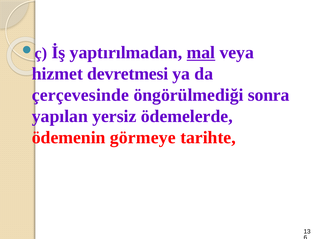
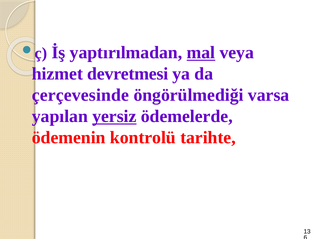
sonra: sonra -> varsa (269, 95)
yersiz underline: none -> present (114, 116)
görmeye: görmeye -> kontrolü (143, 138)
